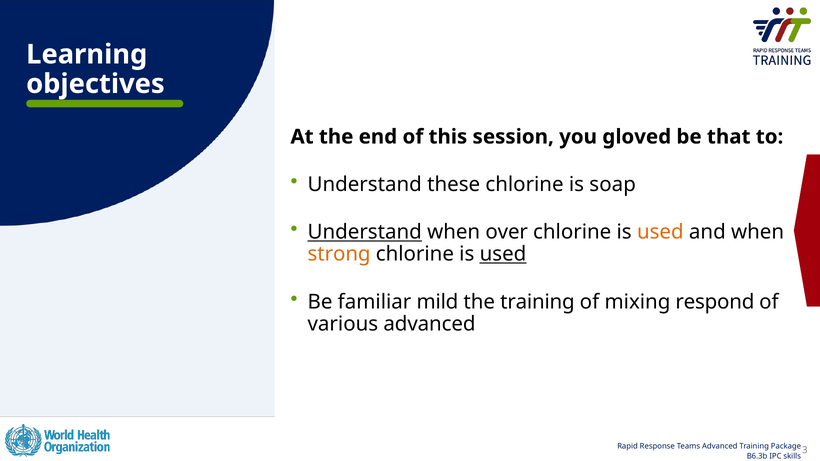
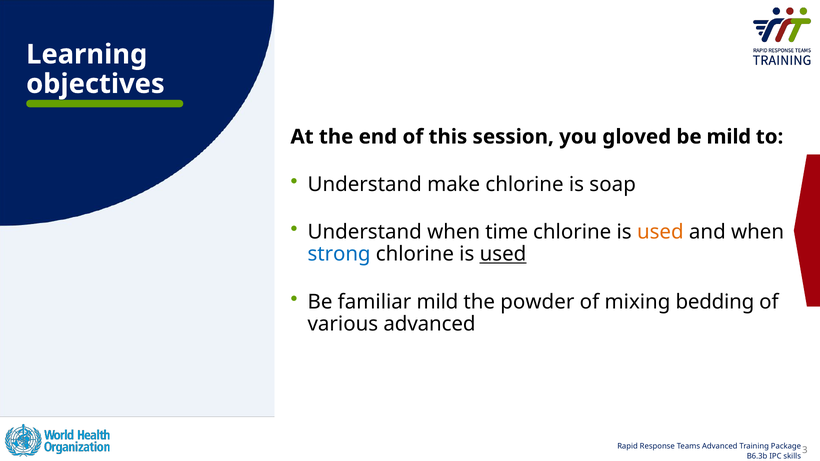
be that: that -> mild (729, 137)
these: these -> make (454, 185)
Understand underline: present -> none (365, 232)
over: over -> time (507, 232)
strong colour: orange -> blue (339, 254)
the training: training -> powder (537, 302)
respond: respond -> bedding (715, 302)
